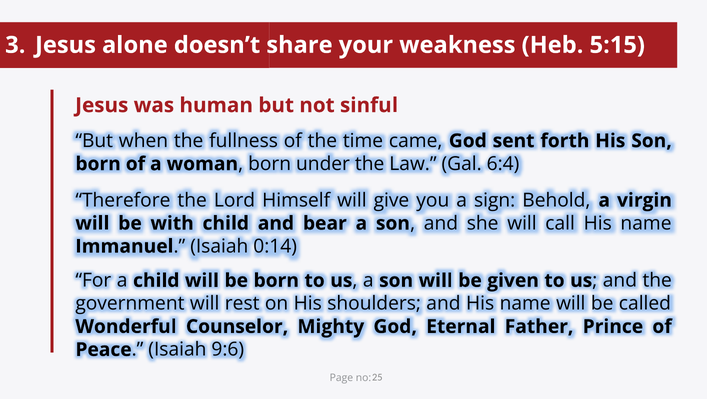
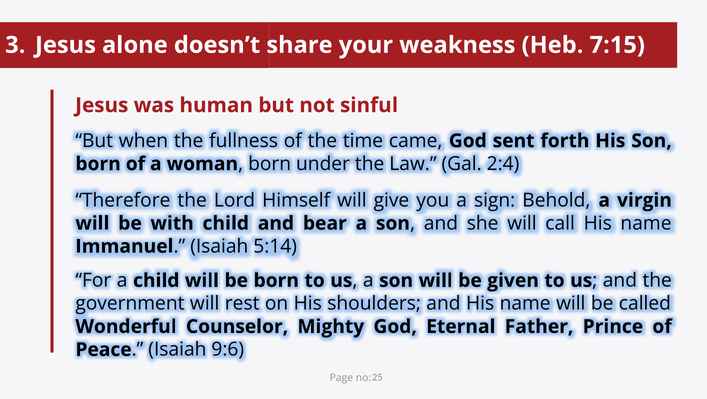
5:15: 5:15 -> 7:15 (617, 45)
6:4: 6:4 -> 2:4 (503, 164)
0:14: 0:14 -> 5:14 (275, 246)
